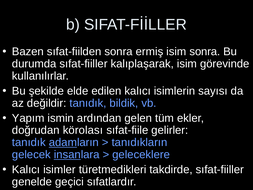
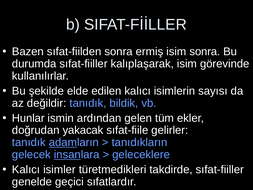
Yapım: Yapım -> Hunlar (28, 118)
körolası: körolası -> yakacak (83, 130)
